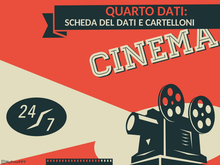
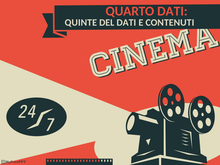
SCHEDA: SCHEDA -> QUINTE (81, 23)
CARTELLONI: CARTELLONI -> CONTENUTI (170, 23)
